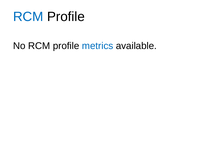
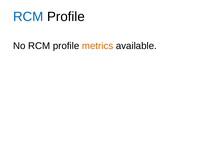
metrics colour: blue -> orange (98, 46)
